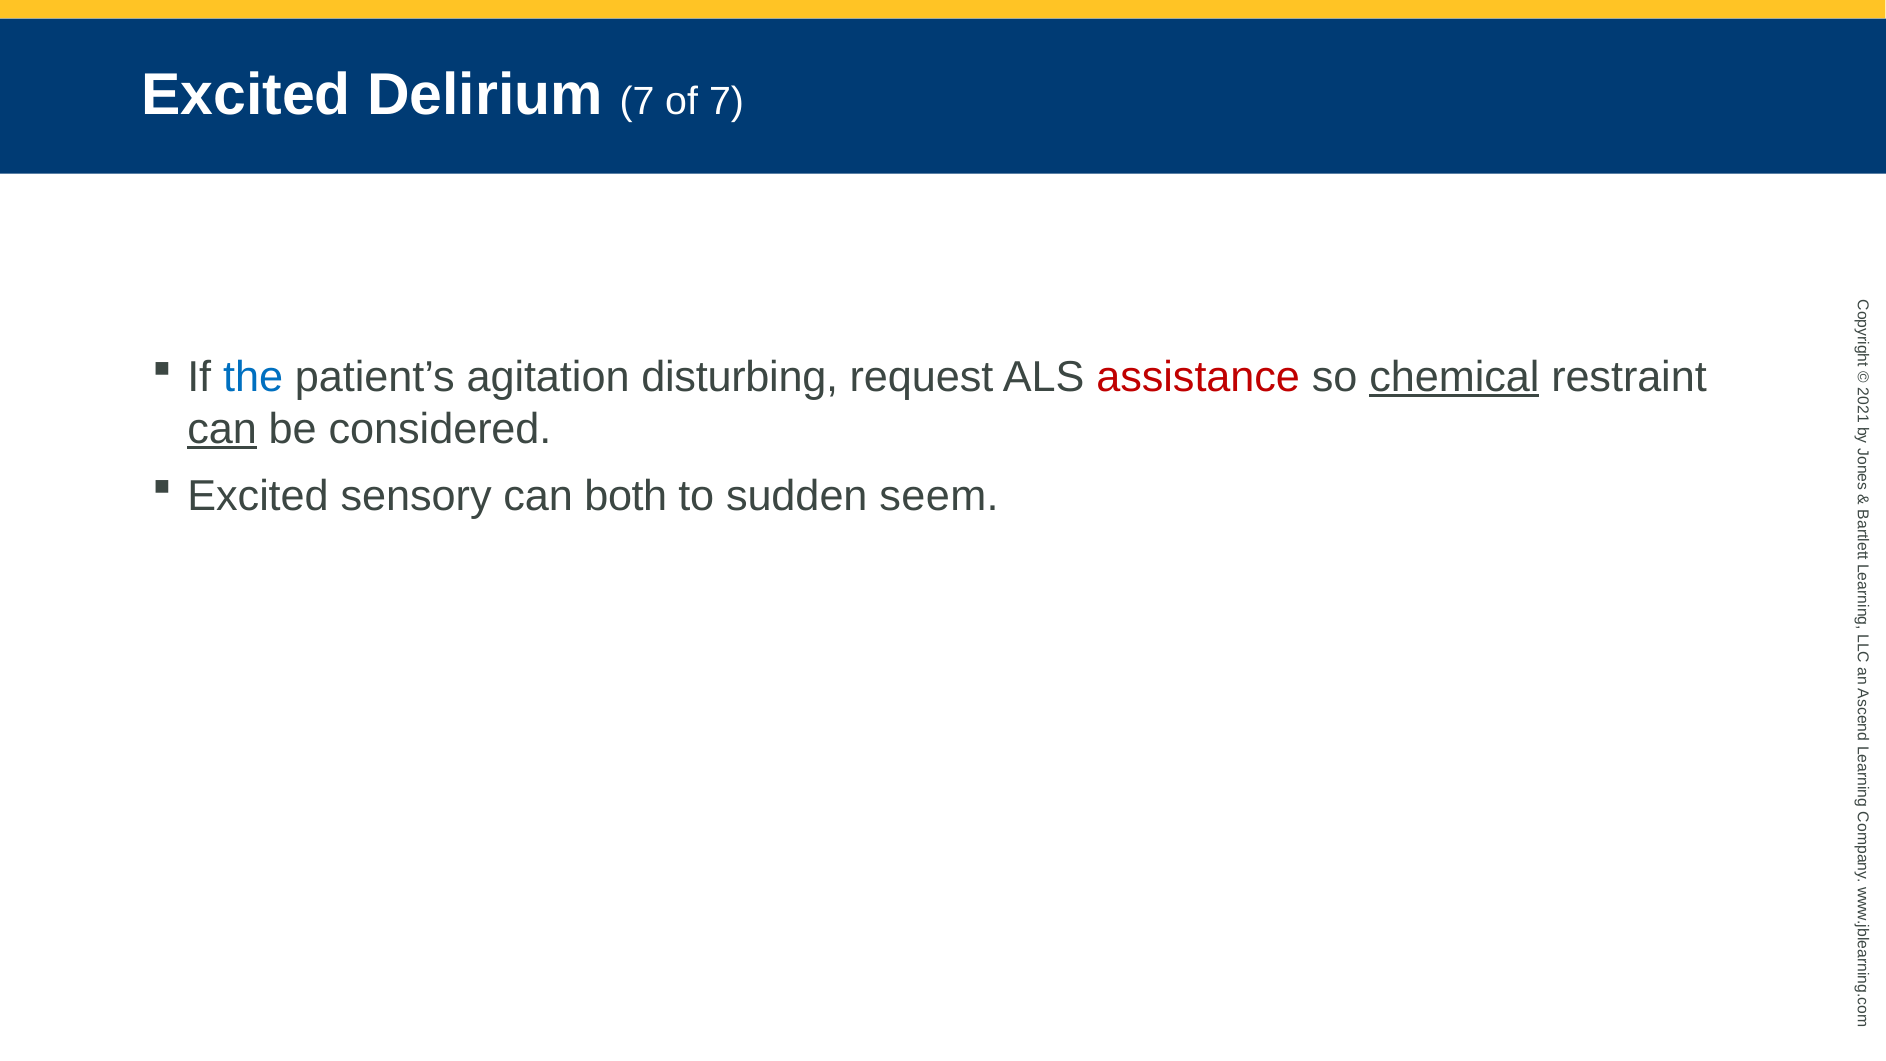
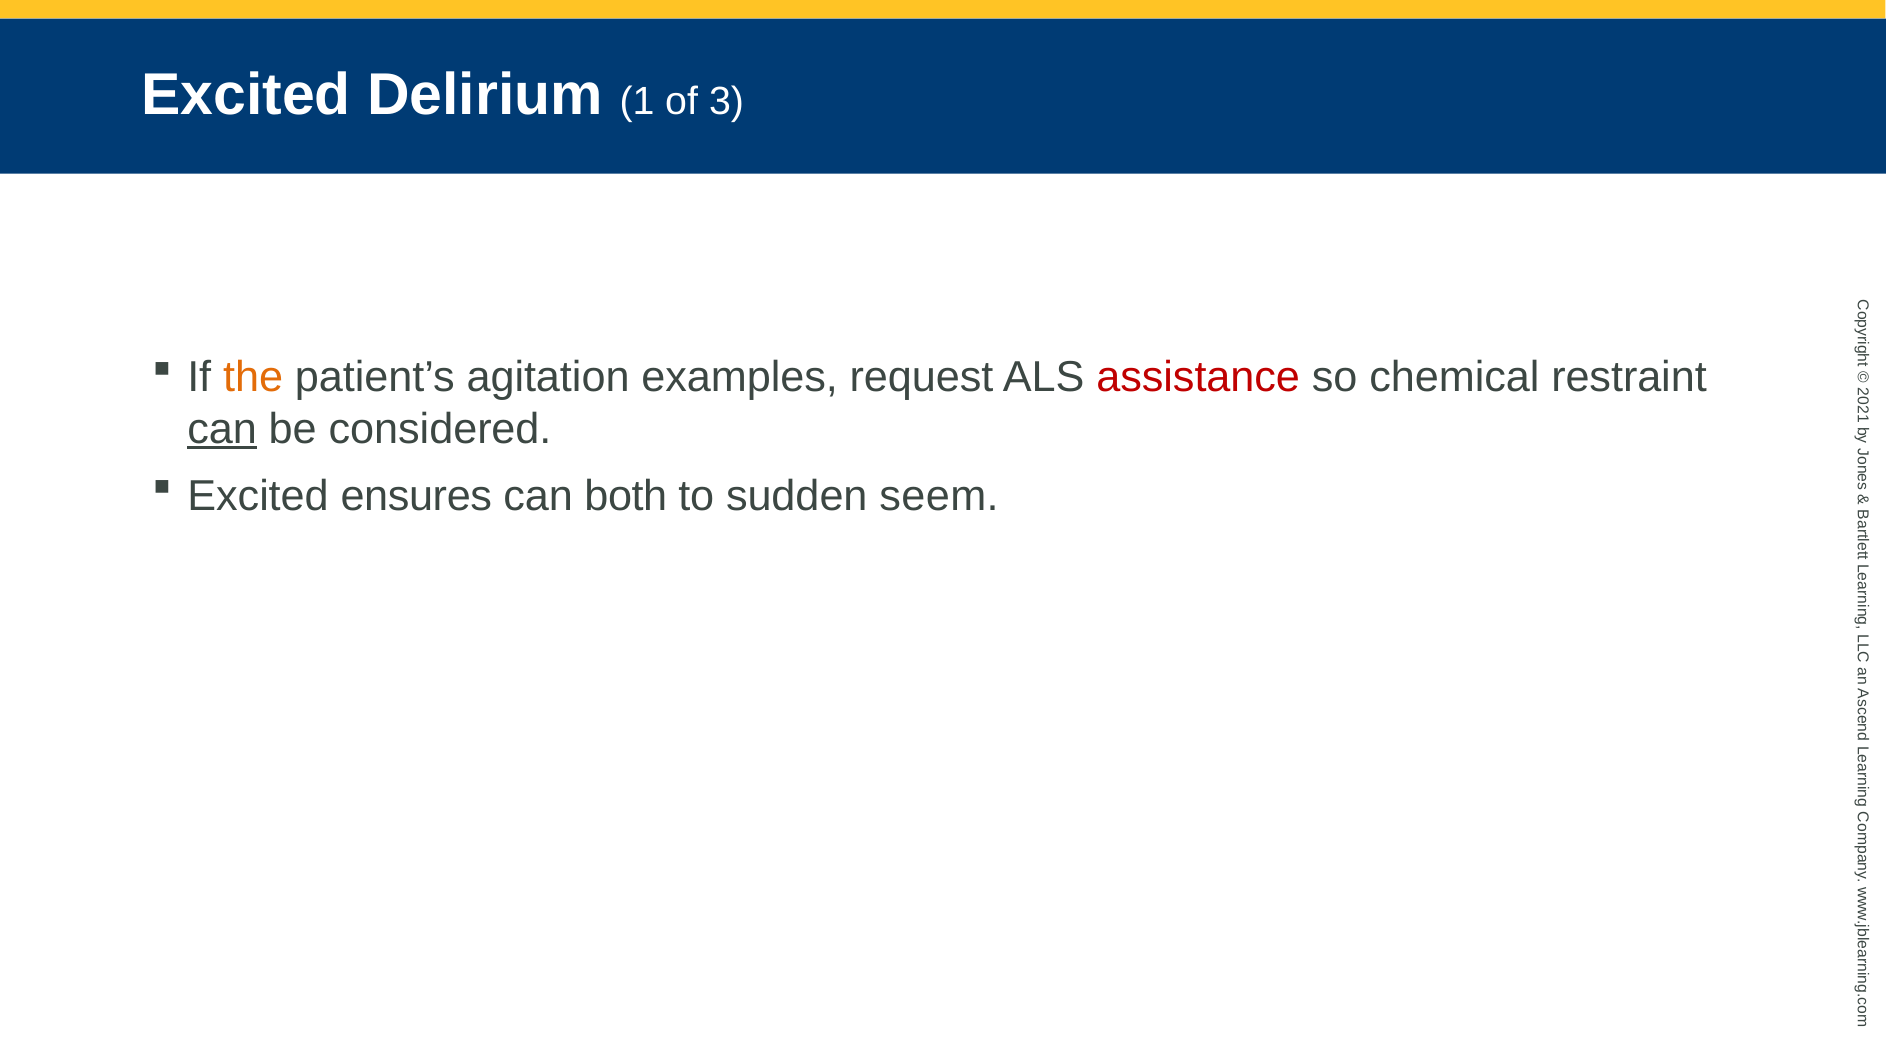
Delirium 7: 7 -> 1 (637, 101)
of 7: 7 -> 3 (726, 101)
the colour: blue -> orange (253, 377)
disturbing: disturbing -> examples (740, 377)
chemical underline: present -> none (1454, 377)
sensory: sensory -> ensures (416, 496)
